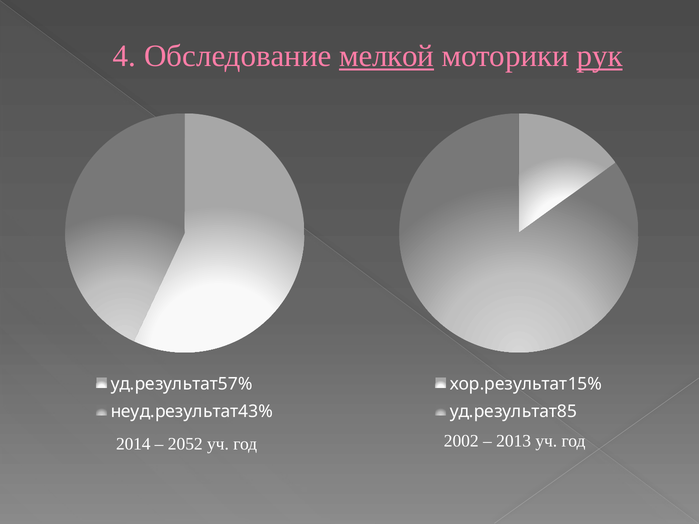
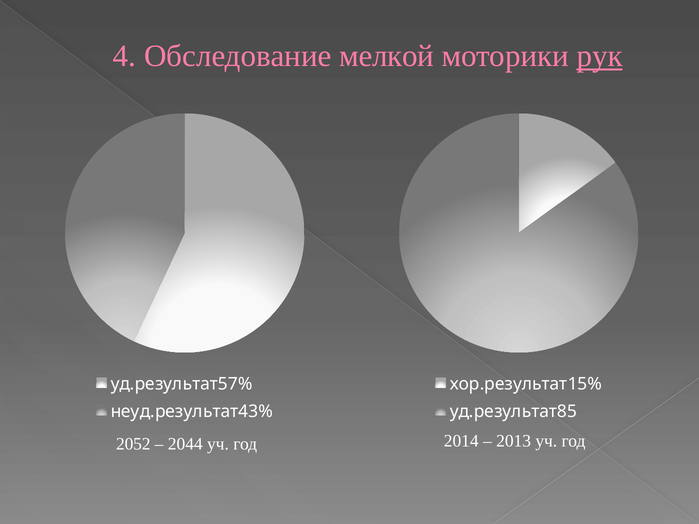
мелкой underline: present -> none (387, 56)
2014: 2014 -> 2052 (133, 444)
2052: 2052 -> 2044 (185, 444)
2002: 2002 -> 2014 (461, 441)
